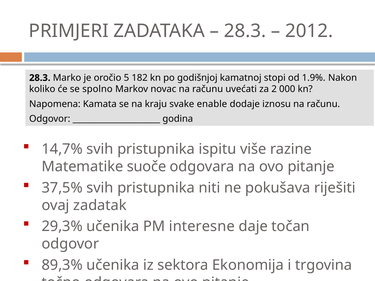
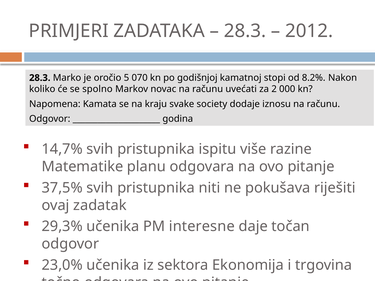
182: 182 -> 070 (140, 78)
1.9%: 1.9% -> 8.2% (314, 78)
enable: enable -> society (212, 104)
suoče: suoče -> planu (146, 167)
89,3%: 89,3% -> 23,0% (62, 265)
